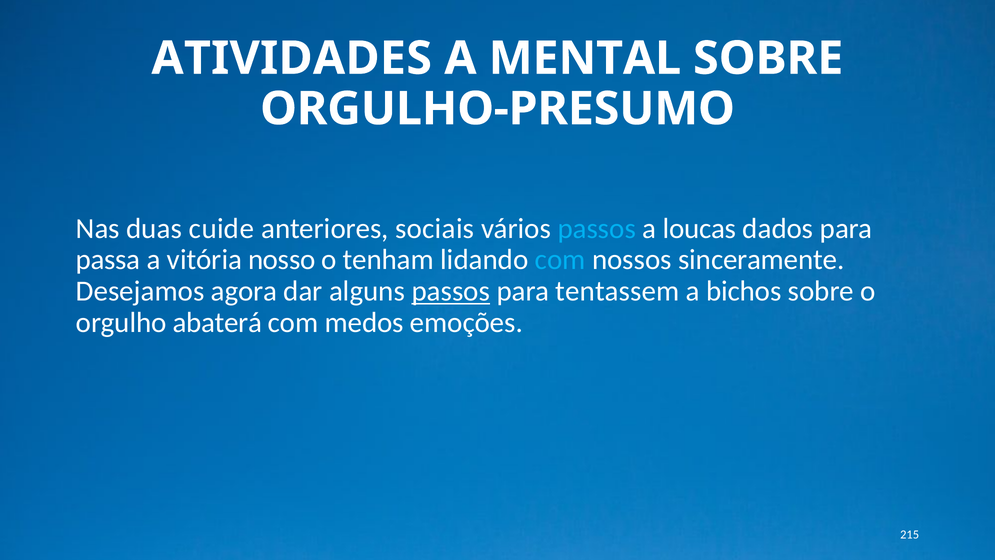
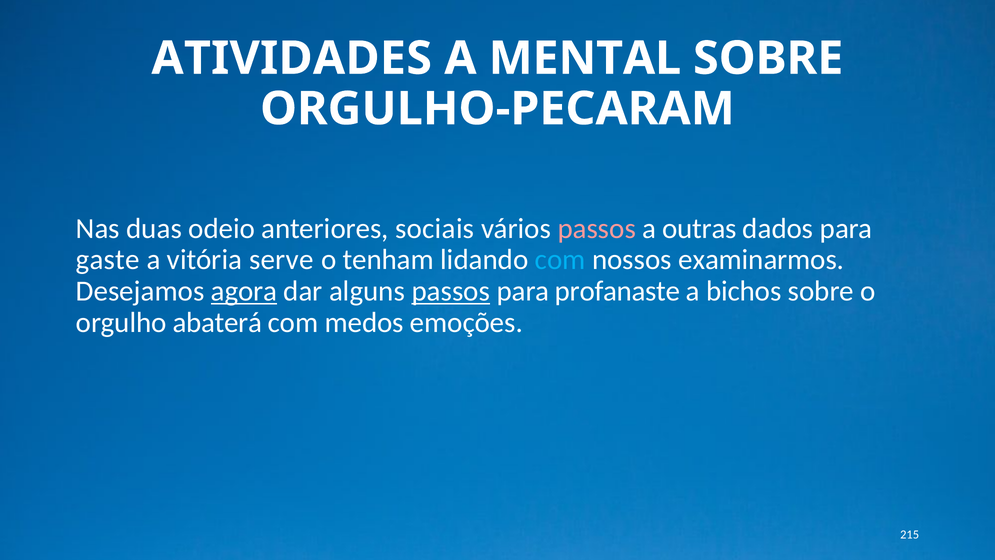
ORGULHO-PRESUMO: ORGULHO-PRESUMO -> ORGULHO-PECARAM (497, 109)
cuide: cuide -> odeio (222, 228)
passos colour: light blue -> pink (597, 228)
loucas: loucas -> outras (700, 228)
passa: passa -> gaste (108, 260)
nosso: nosso -> serve (281, 260)
sinceramente: sinceramente -> examinarmos (761, 260)
agora underline: none -> present (244, 291)
tentassem: tentassem -> profanaste (618, 291)
